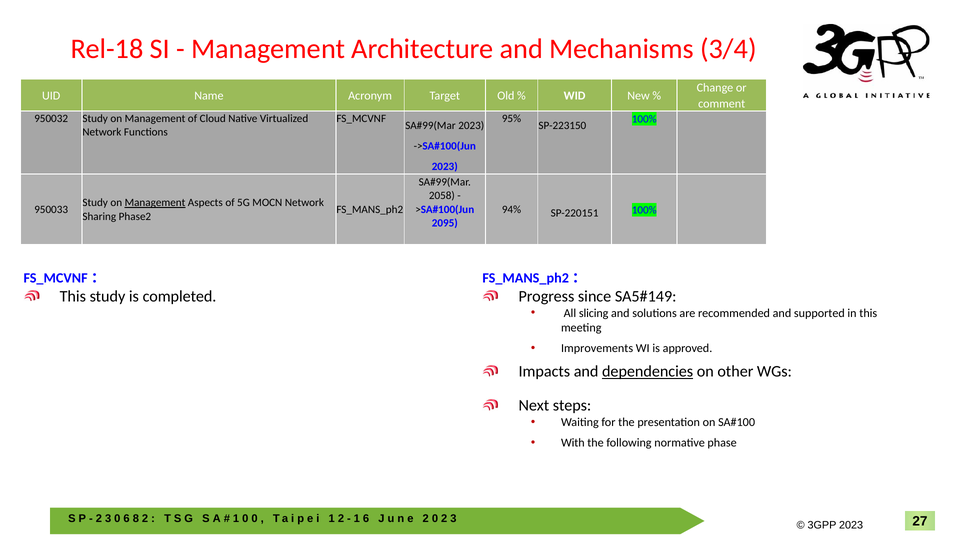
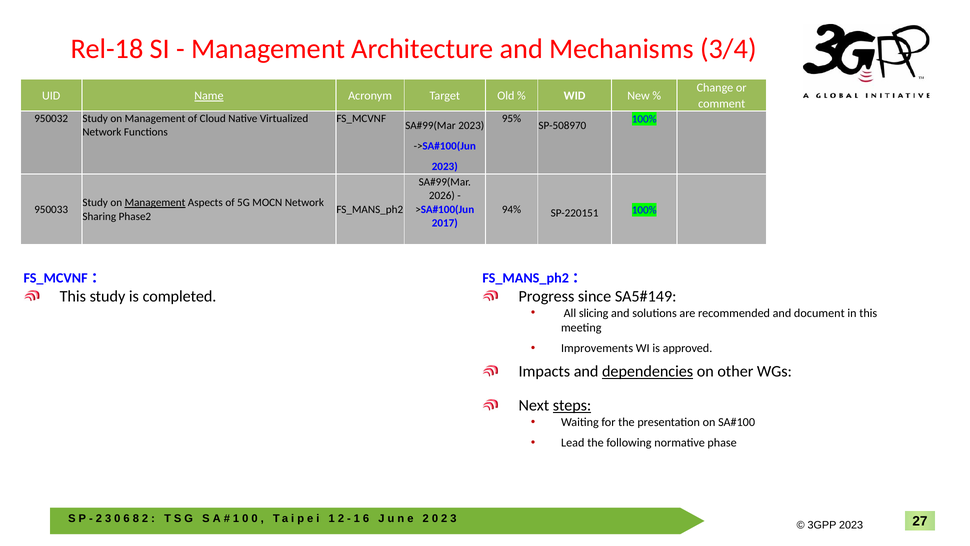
Name underline: none -> present (209, 96)
SP-223150: SP-223150 -> SP-508970 (562, 125)
2058: 2058 -> 2026 (442, 196)
2095: 2095 -> 2017 (445, 223)
supported: supported -> document (819, 313)
steps underline: none -> present (572, 405)
With: With -> Lead (573, 443)
